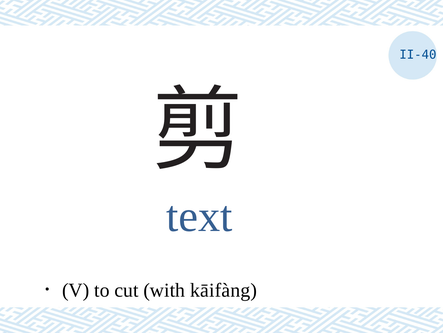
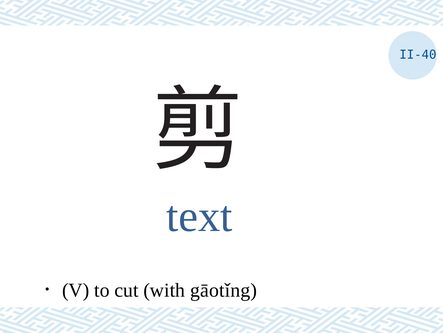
kāifàng: kāifàng -> gāotǐng (224, 290)
